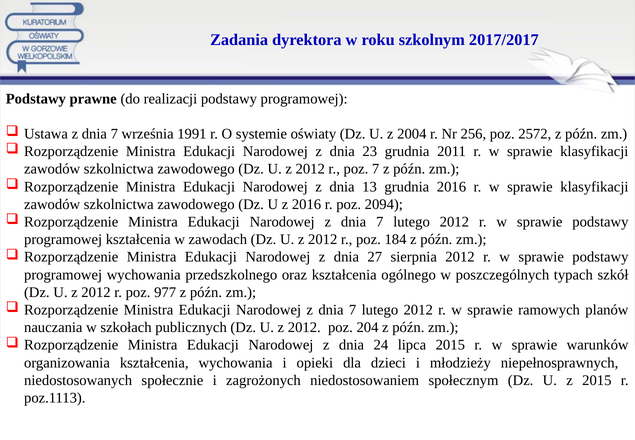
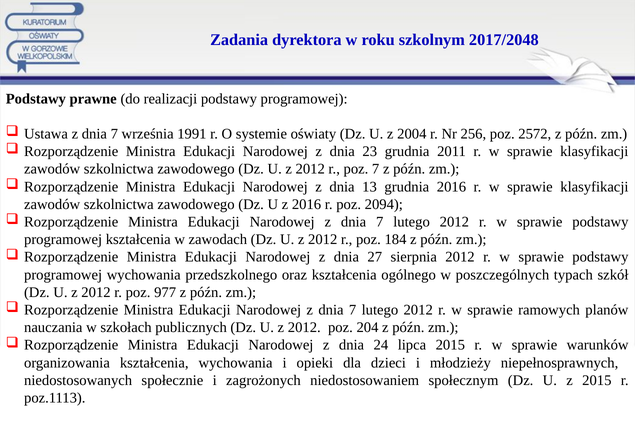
2017/2017: 2017/2017 -> 2017/2048 (504, 40)
